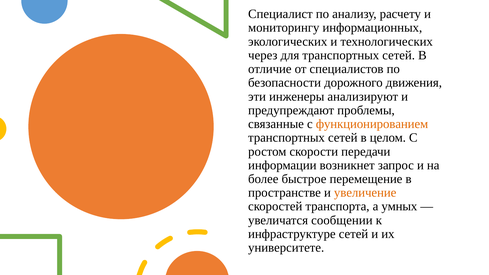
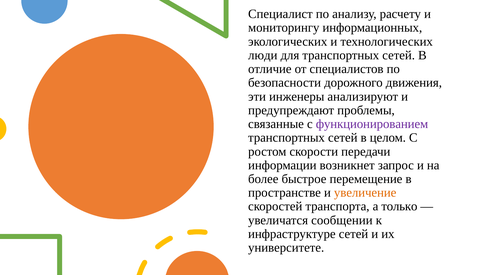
через: через -> люди (263, 55)
функционированием colour: orange -> purple (372, 124)
умных: умных -> только (399, 206)
